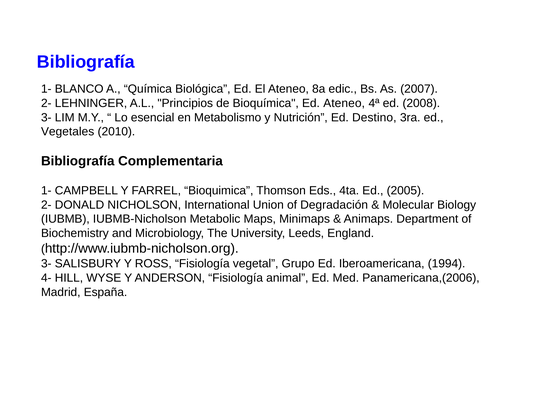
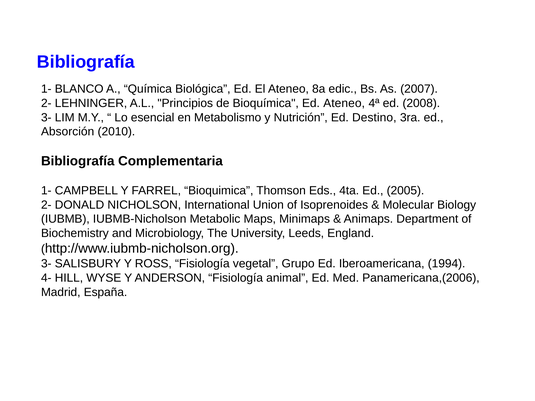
Vegetales: Vegetales -> Absorción (68, 132)
Degradación: Degradación -> Isoprenoides (334, 205)
